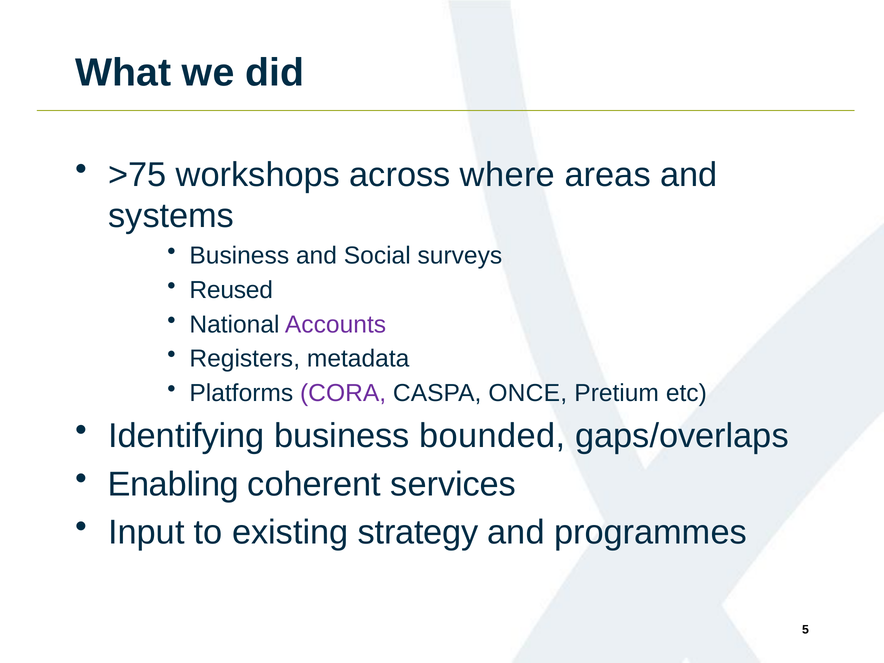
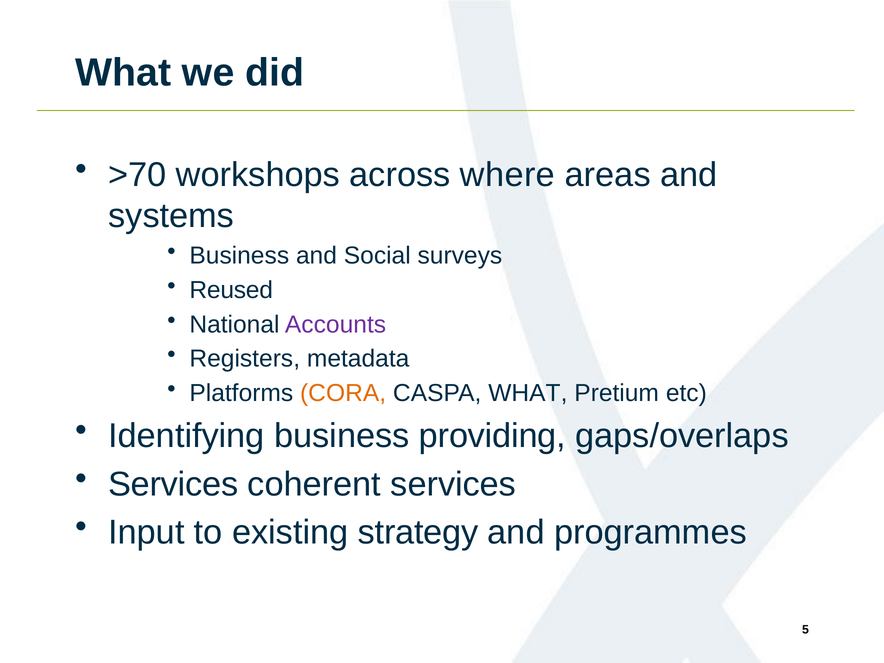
>75: >75 -> >70 (137, 175)
CORA colour: purple -> orange (343, 393)
CASPA ONCE: ONCE -> WHAT (528, 393)
bounded: bounded -> providing (492, 436)
Enabling: Enabling -> Services (173, 484)
